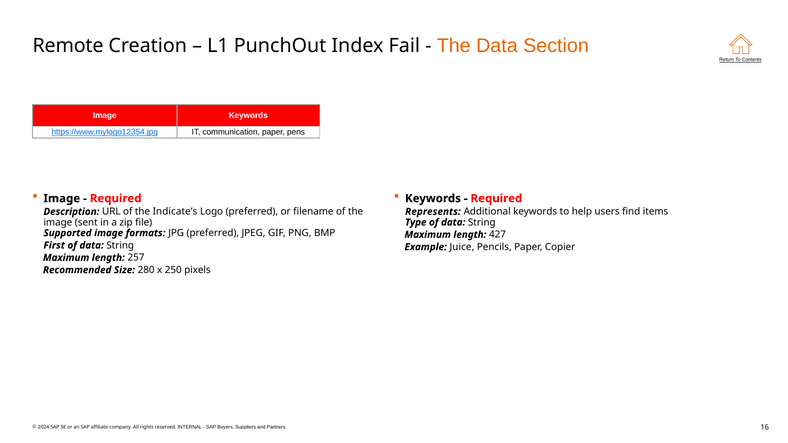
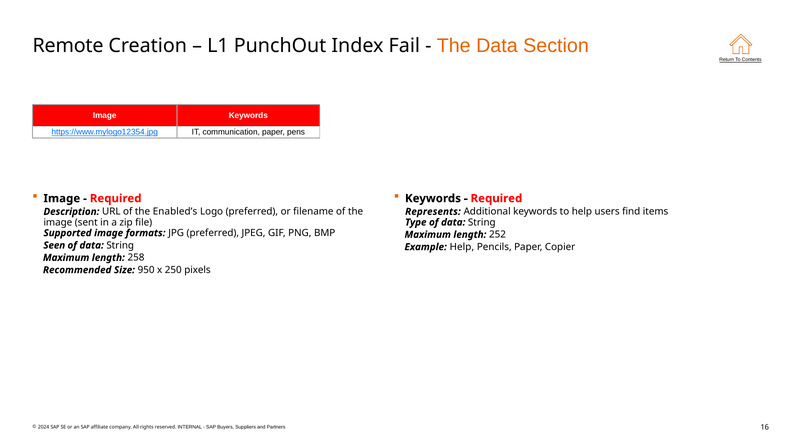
Indicate’s: Indicate’s -> Enabled’s (175, 212)
427: 427 -> 252 (498, 235)
First: First -> Seen (54, 245)
Example Juice: Juice -> Help (462, 247)
257: 257 -> 258 (136, 258)
280: 280 -> 950 (146, 270)
